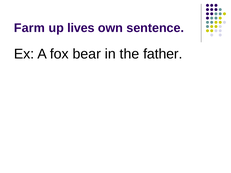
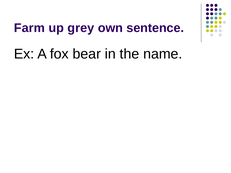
lives: lives -> grey (81, 28)
father: father -> name (163, 54)
